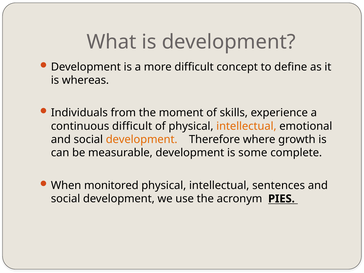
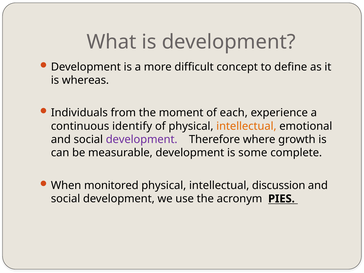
skills: skills -> each (234, 113)
continuous difficult: difficult -> identify (132, 126)
development colour: orange -> purple (142, 139)
sentences: sentences -> discussion (279, 185)
